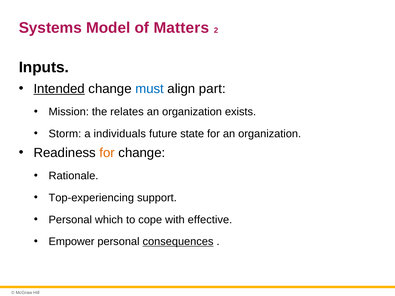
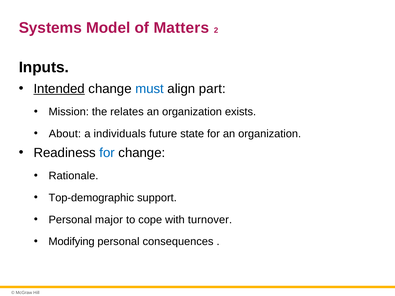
Storm: Storm -> About (65, 134)
for colour: orange -> blue (107, 153)
Top-experiencing: Top-experiencing -> Top-demographic (91, 198)
which: which -> major (109, 220)
effective: effective -> turnover (210, 220)
Empower: Empower -> Modifying (72, 242)
consequences underline: present -> none (178, 242)
